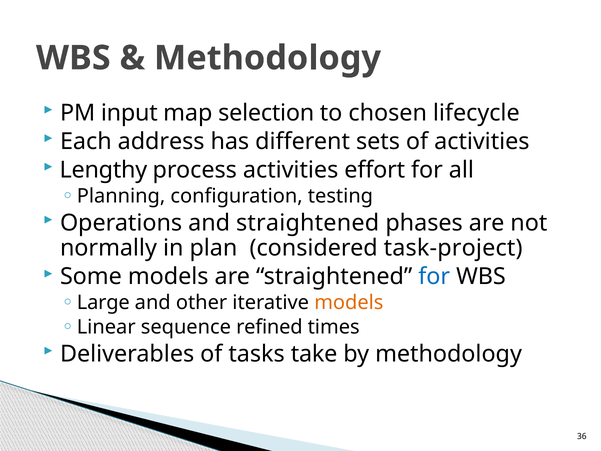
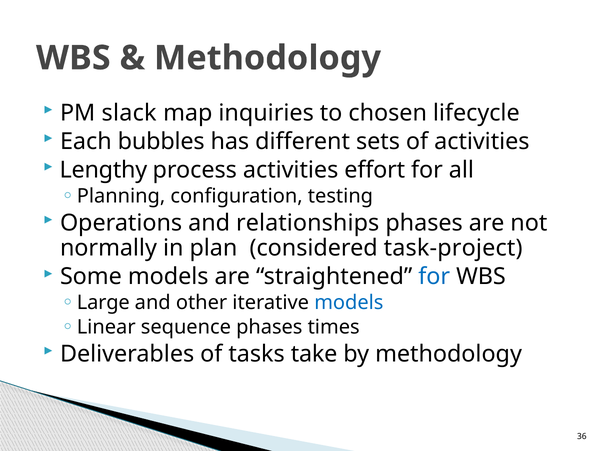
input: input -> slack (129, 113)
selection: selection -> inquiries (266, 113)
address: address -> bubbles (161, 141)
and straightened: straightened -> relationships (308, 223)
models colour: orange -> blue (349, 303)
sequence refined: refined -> phases (269, 327)
